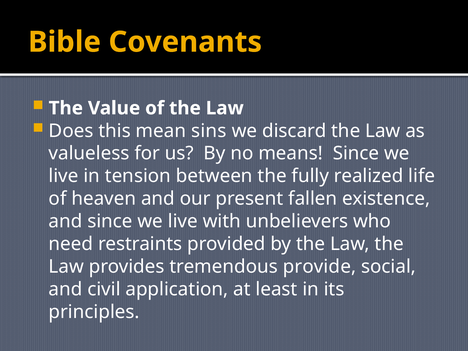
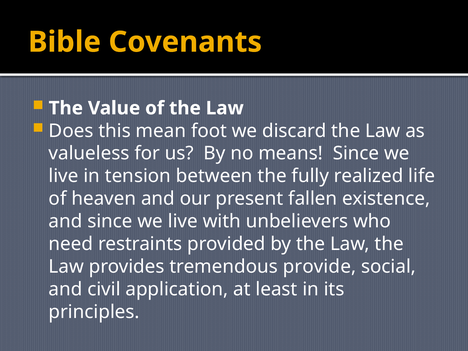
sins: sins -> foot (209, 131)
